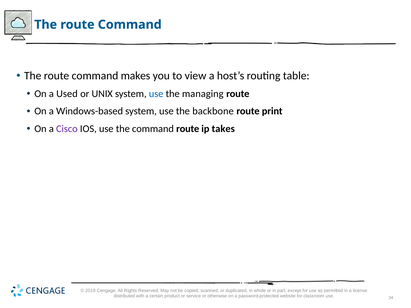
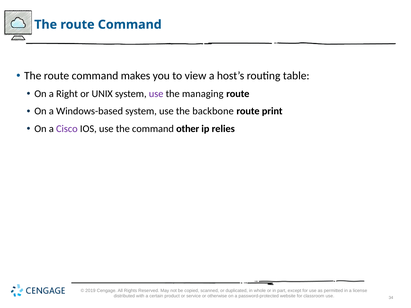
Used: Used -> Right (67, 94)
use colour: blue -> purple (156, 94)
command route: route -> other (188, 129)
takes: takes -> relies (223, 129)
